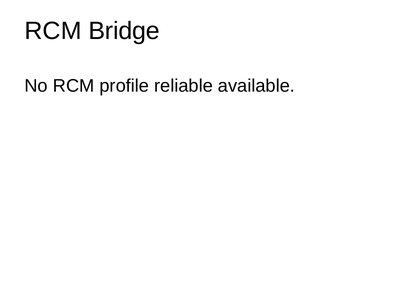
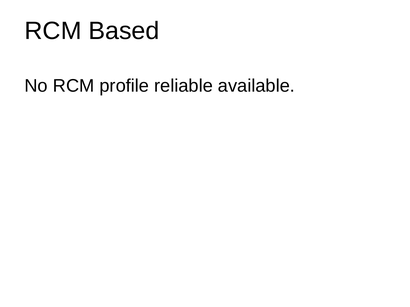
Bridge: Bridge -> Based (124, 31)
